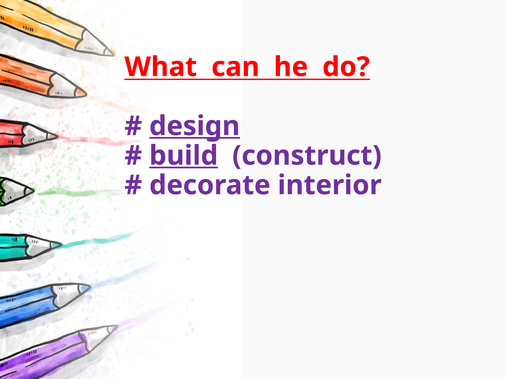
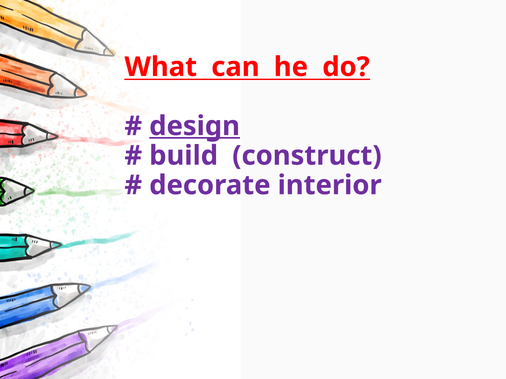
build underline: present -> none (184, 156)
